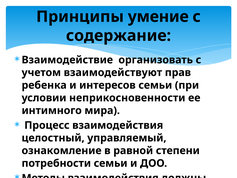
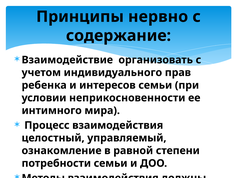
умение: умение -> нервно (158, 17)
взаимодействуют: взаимодействуют -> индивидуального (113, 72)
